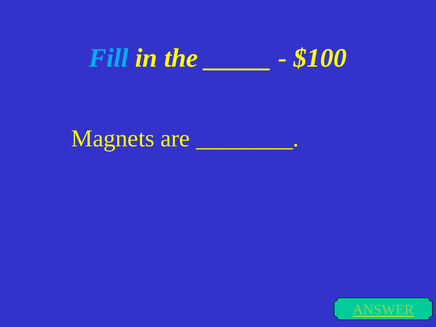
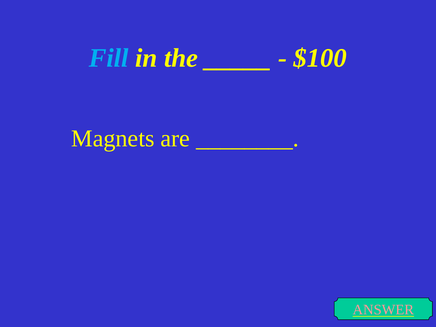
ANSWER colour: light green -> pink (383, 310)
